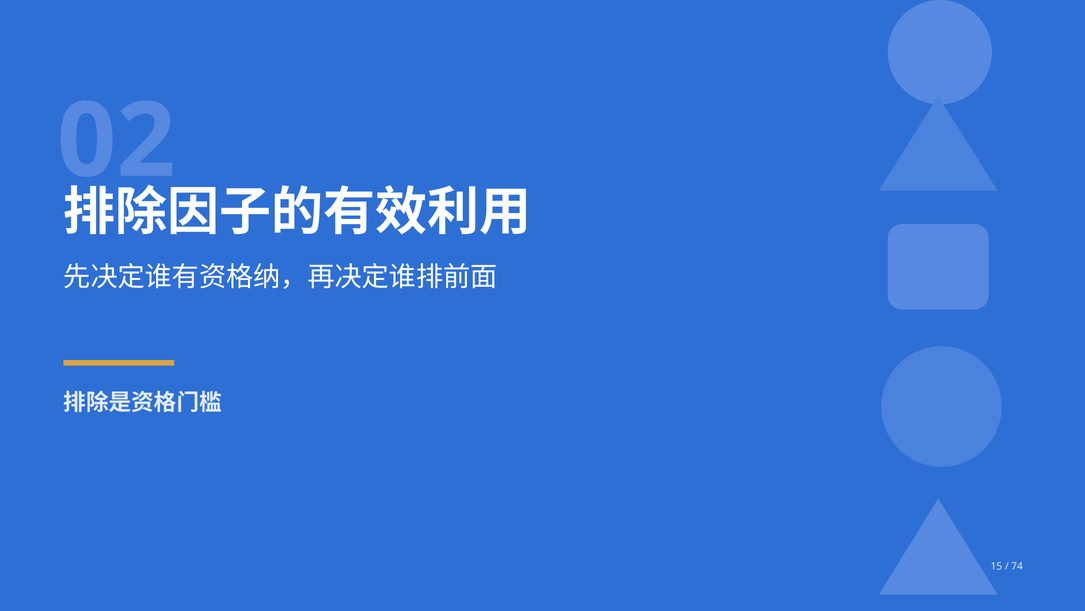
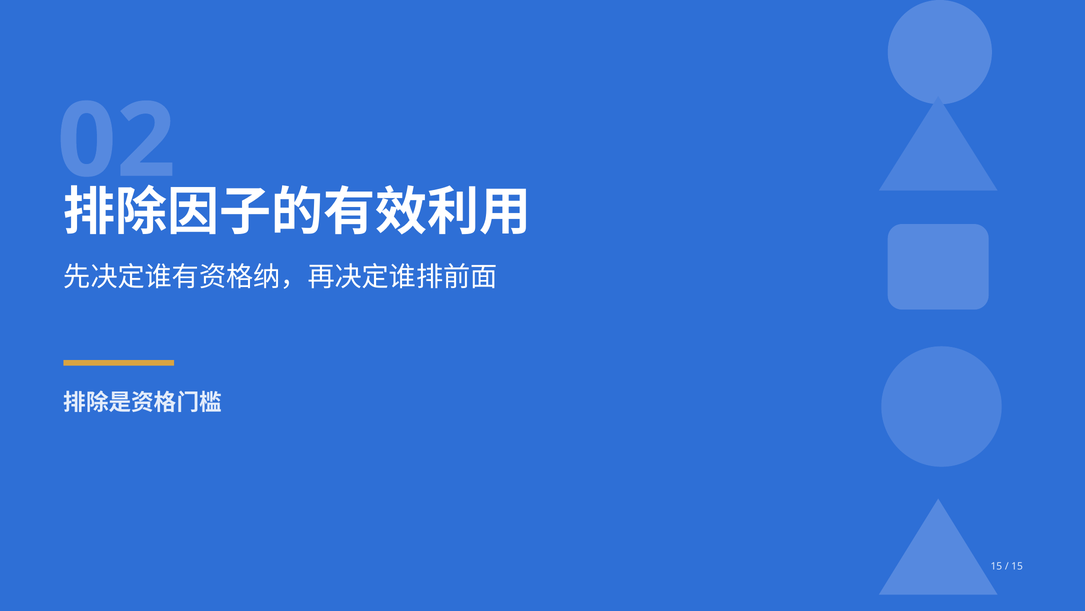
74: 74 -> 15 (1017, 566)
